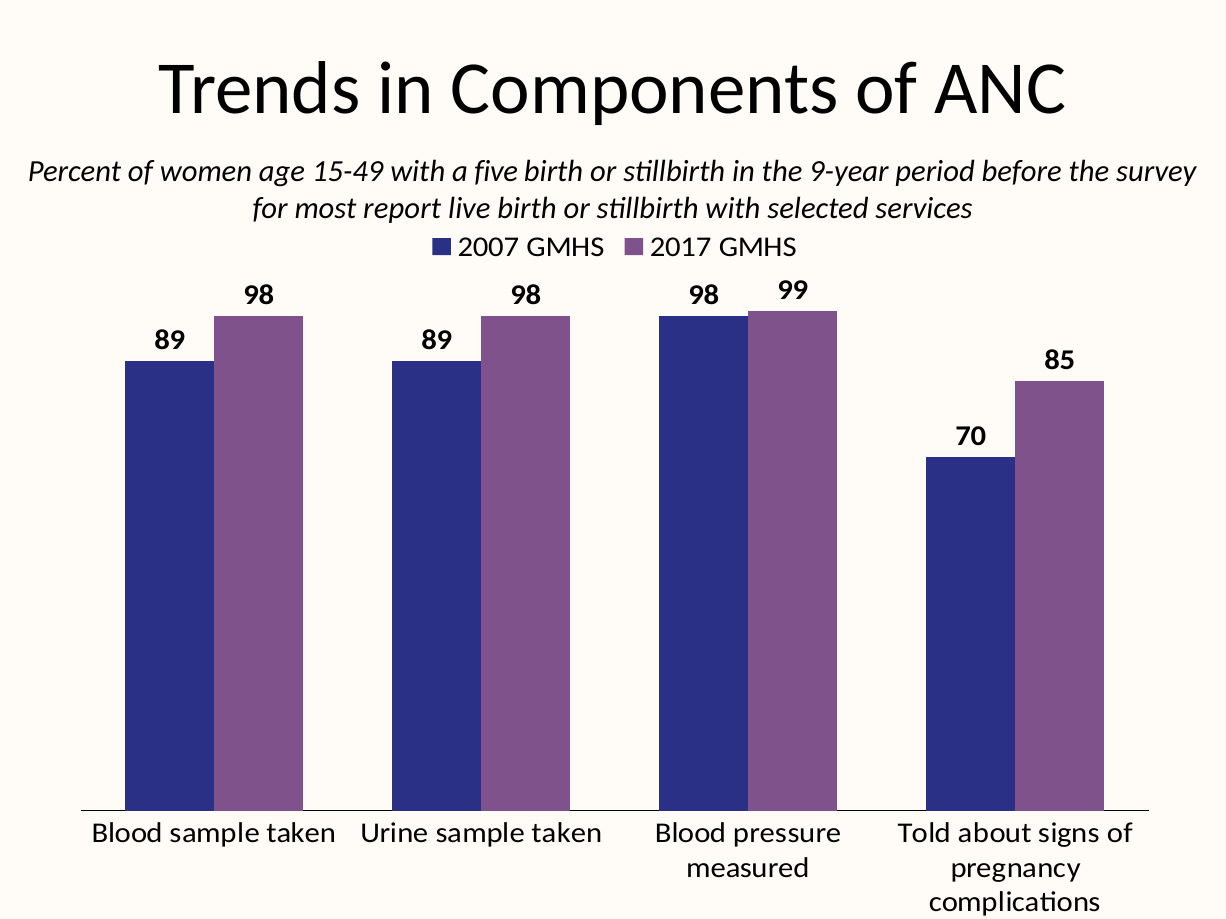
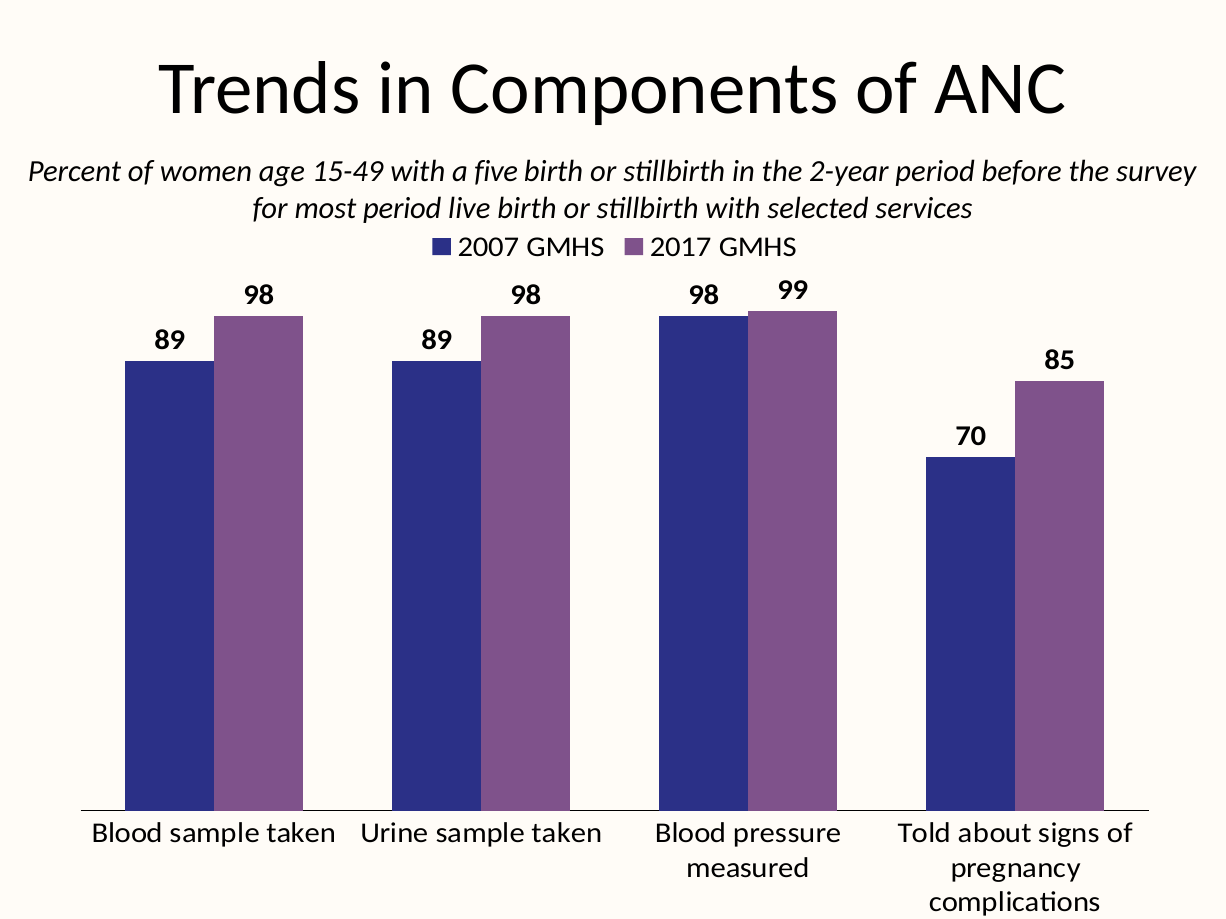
9-year: 9-year -> 2-year (849, 172)
most report: report -> period (402, 208)
